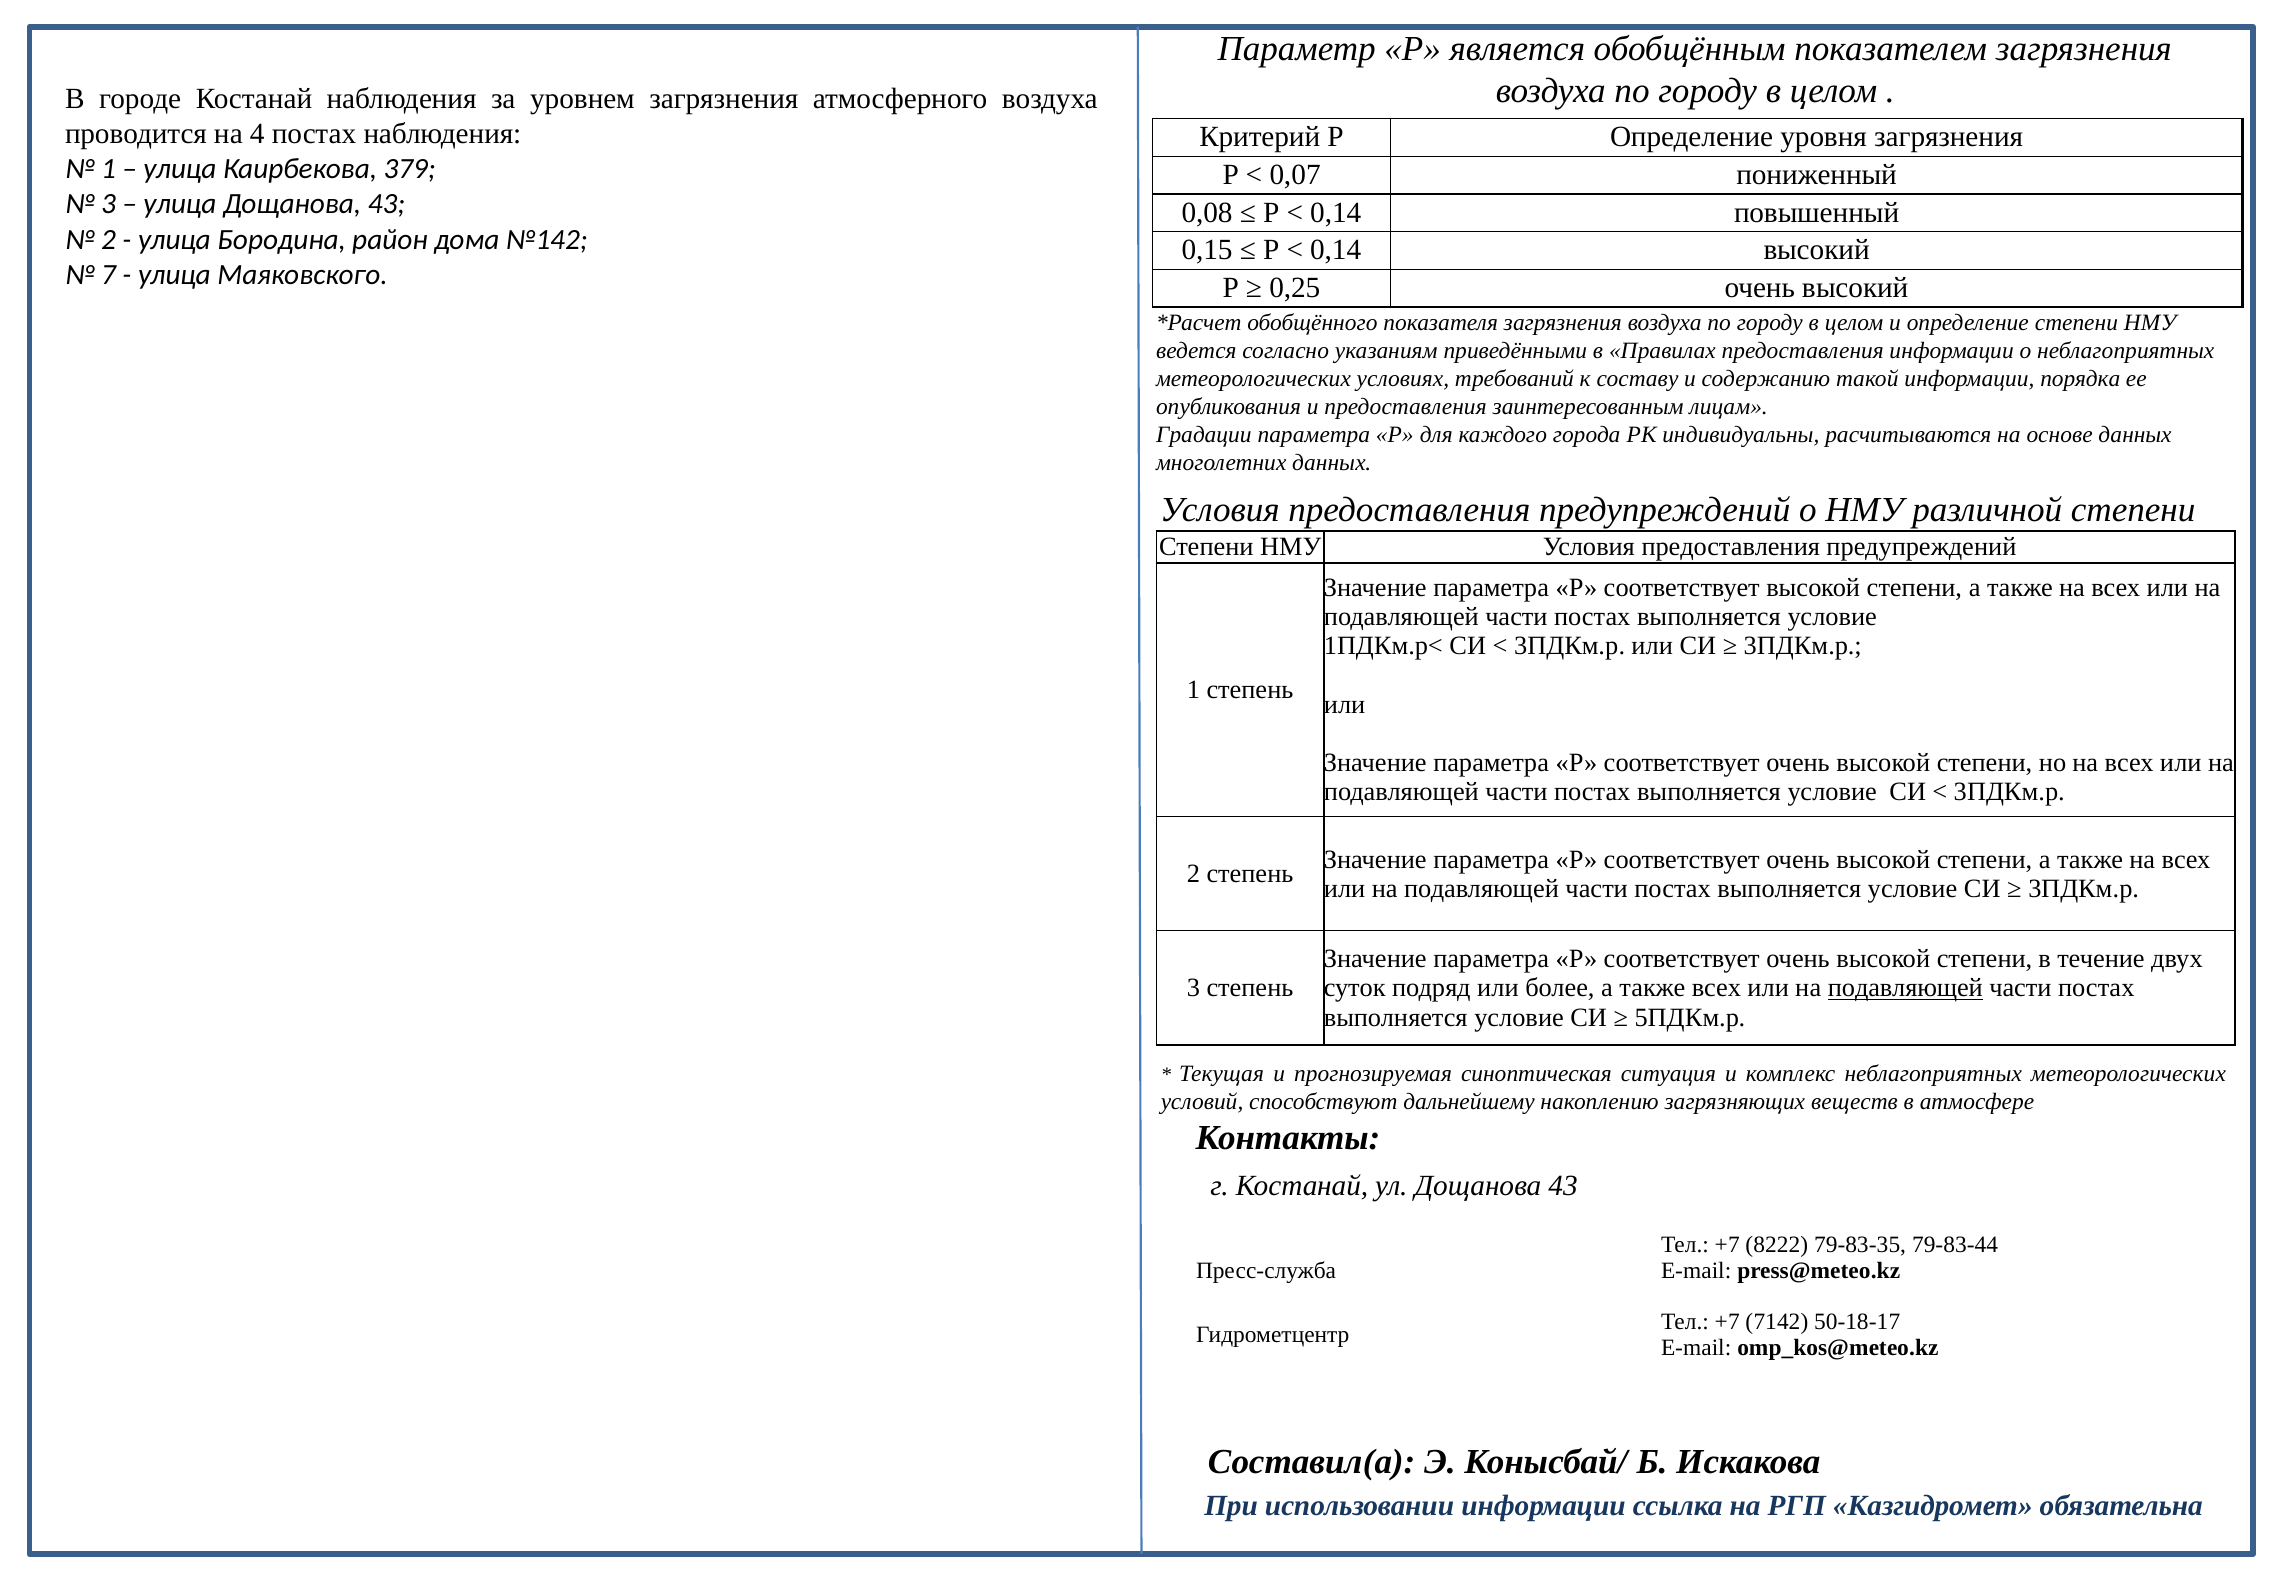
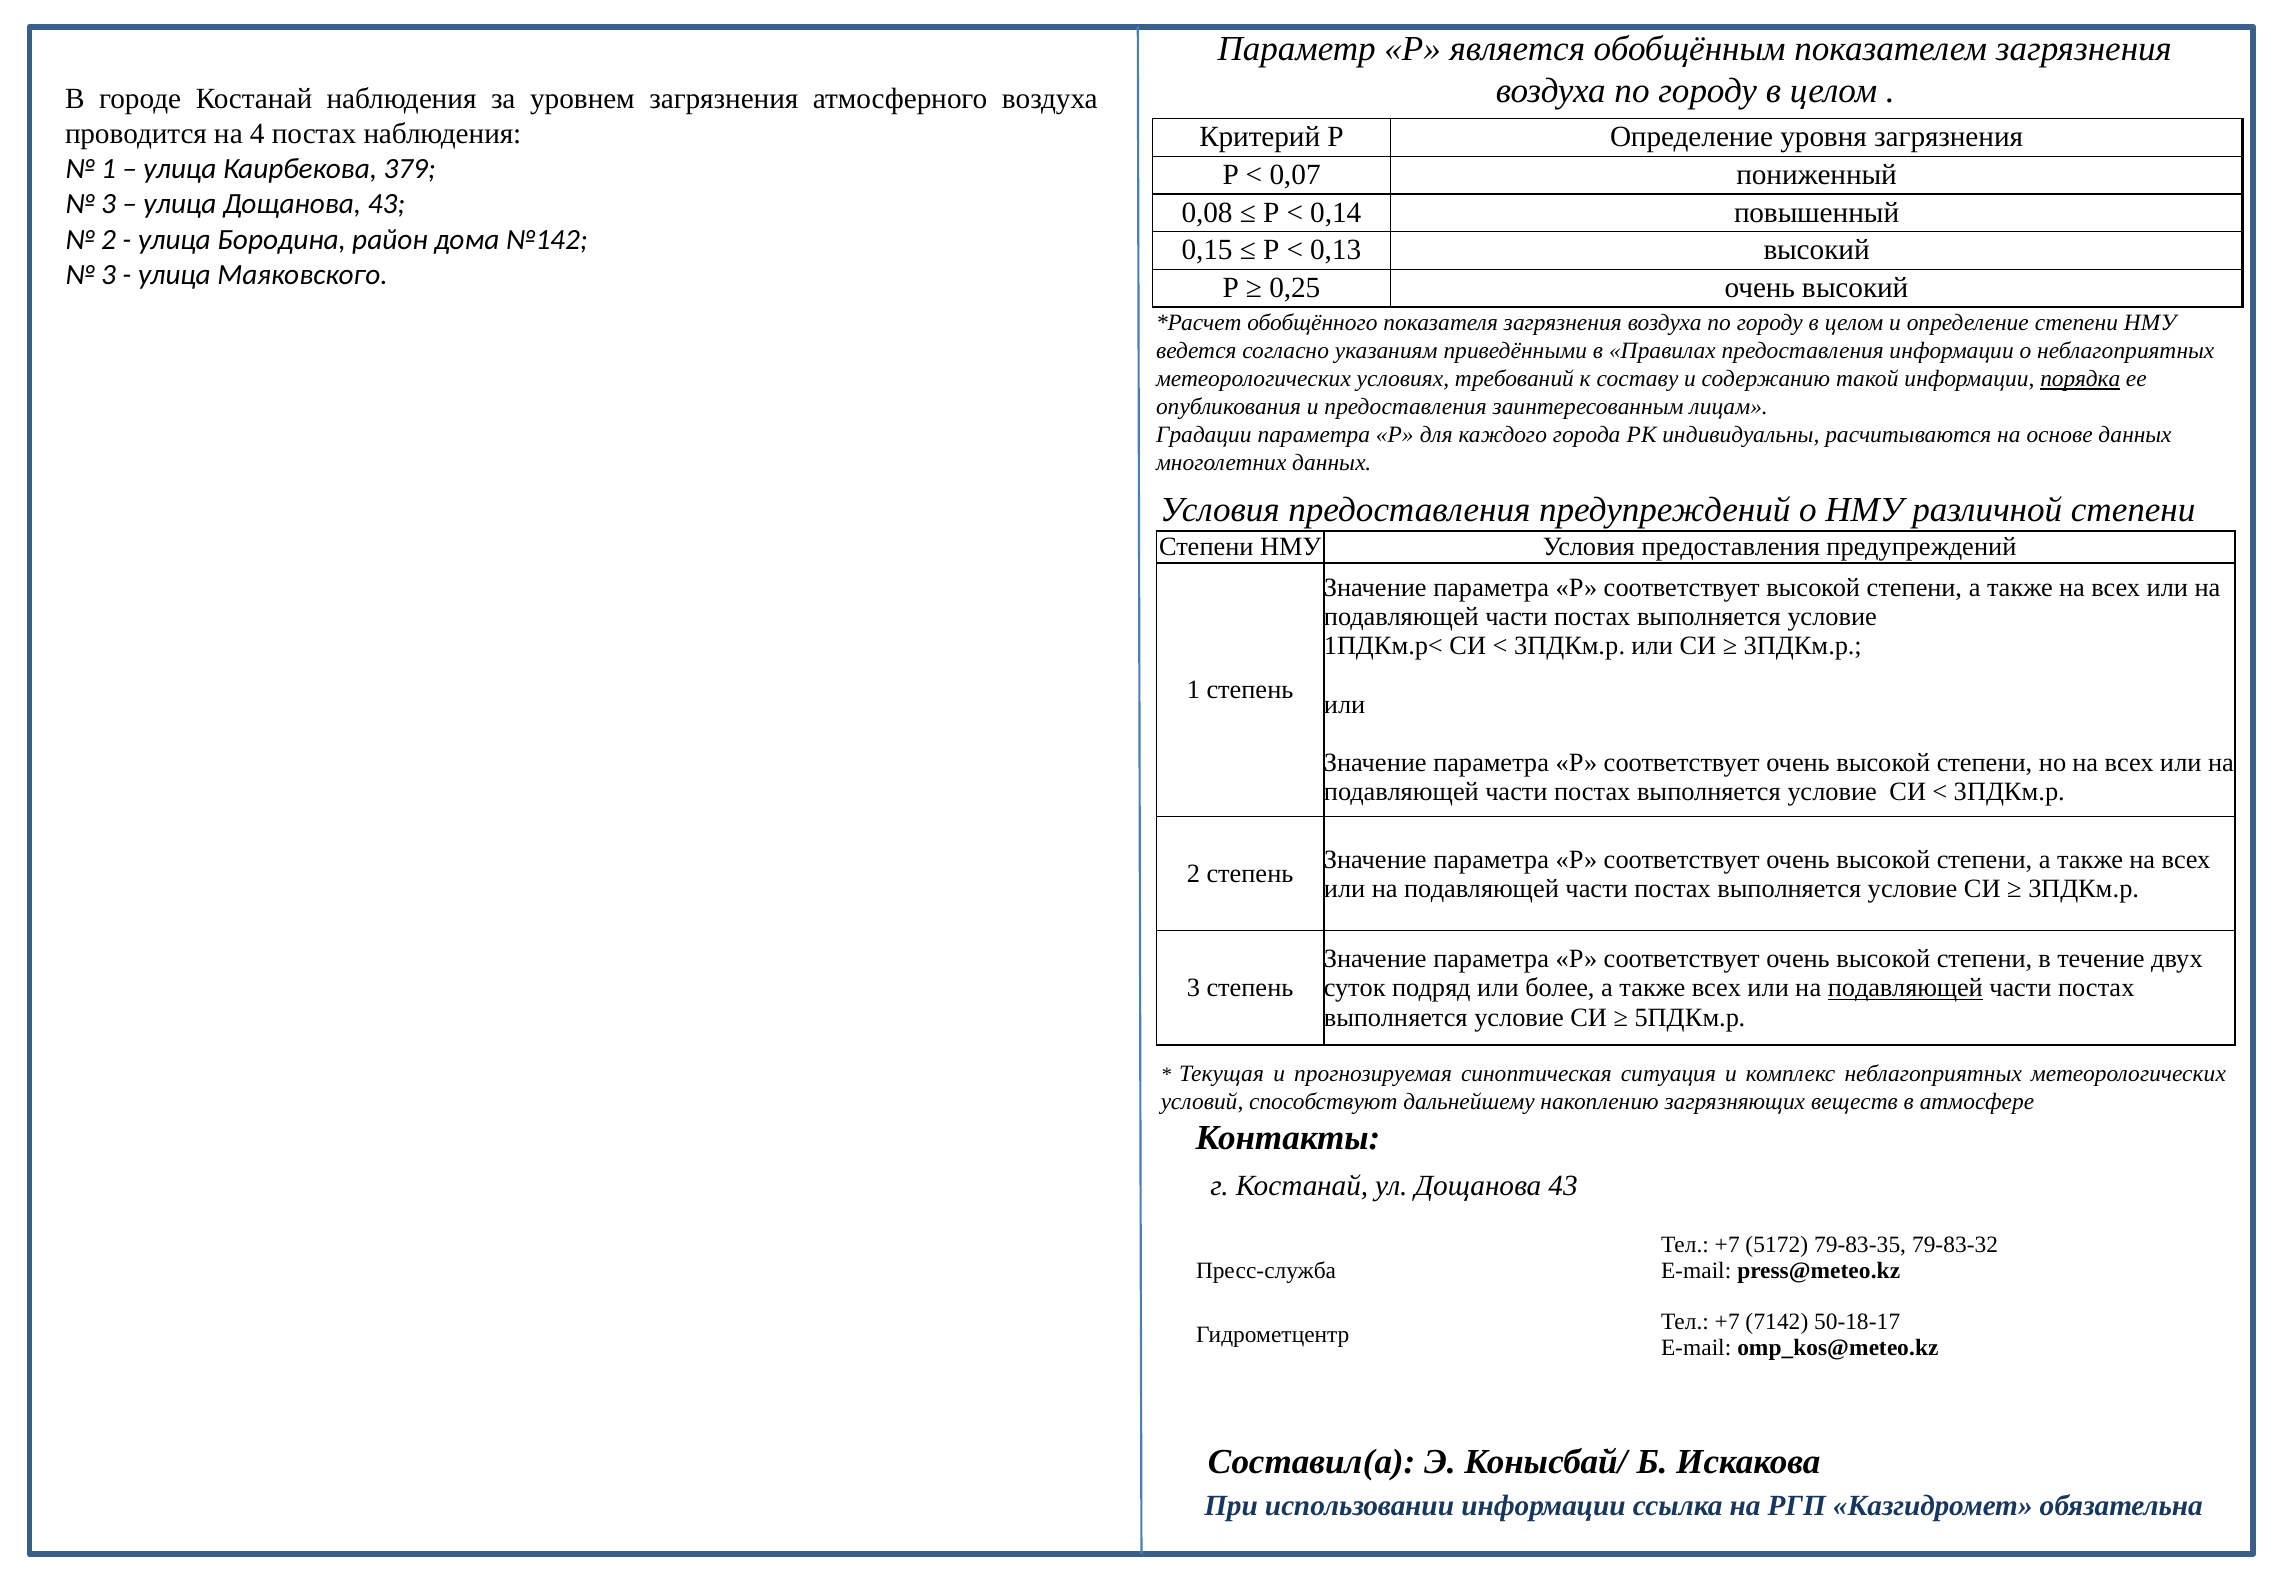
0,14: 0,14 -> 0,13 (1336, 250)
7: 7 -> 3 (109, 274)
порядка underline: none -> present (2080, 379)
8222: 8222 -> 5172 (1777, 1244)
79-83-44: 79-83-44 -> 79-83-32 (1955, 1244)
